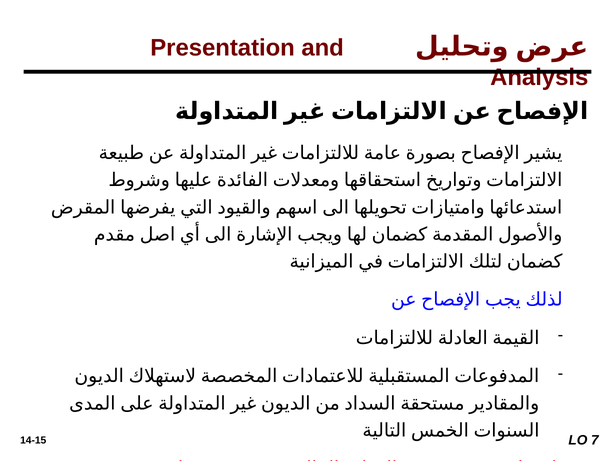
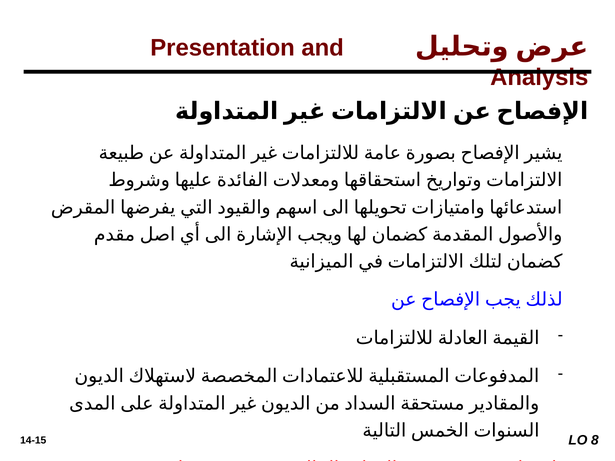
7: 7 -> 8 (595, 441)
